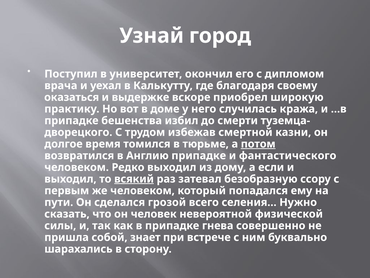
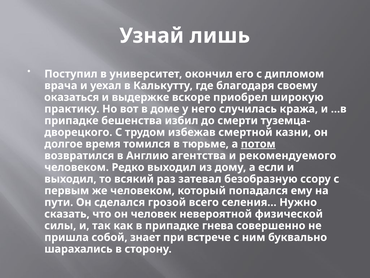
город: город -> лишь (220, 36)
Англию припадке: припадке -> агентства (199, 155)
фантастического: фантастического -> рекомендуемого (288, 155)
всякий underline: present -> none (134, 179)
